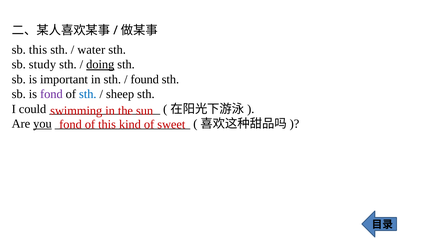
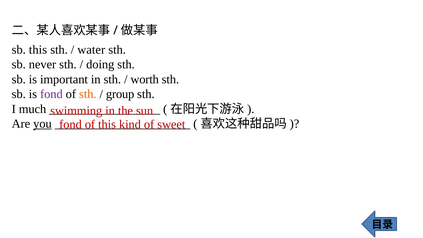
study: study -> never (42, 65)
doing underline: present -> none (100, 65)
found: found -> worth (145, 79)
sth colour: blue -> orange (88, 94)
sheep: sheep -> group (120, 94)
could: could -> much (33, 109)
